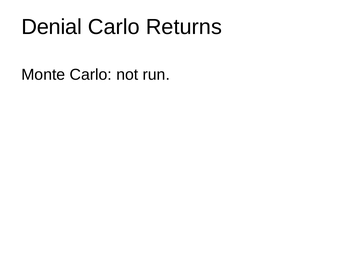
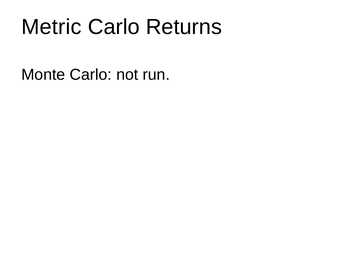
Denial: Denial -> Metric (51, 27)
